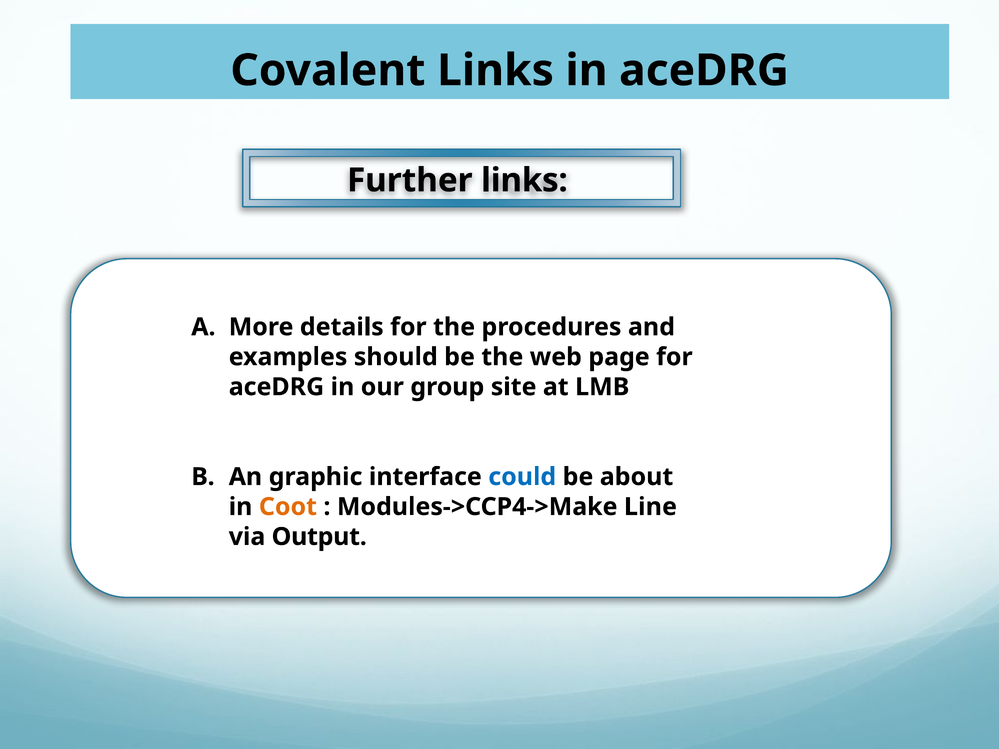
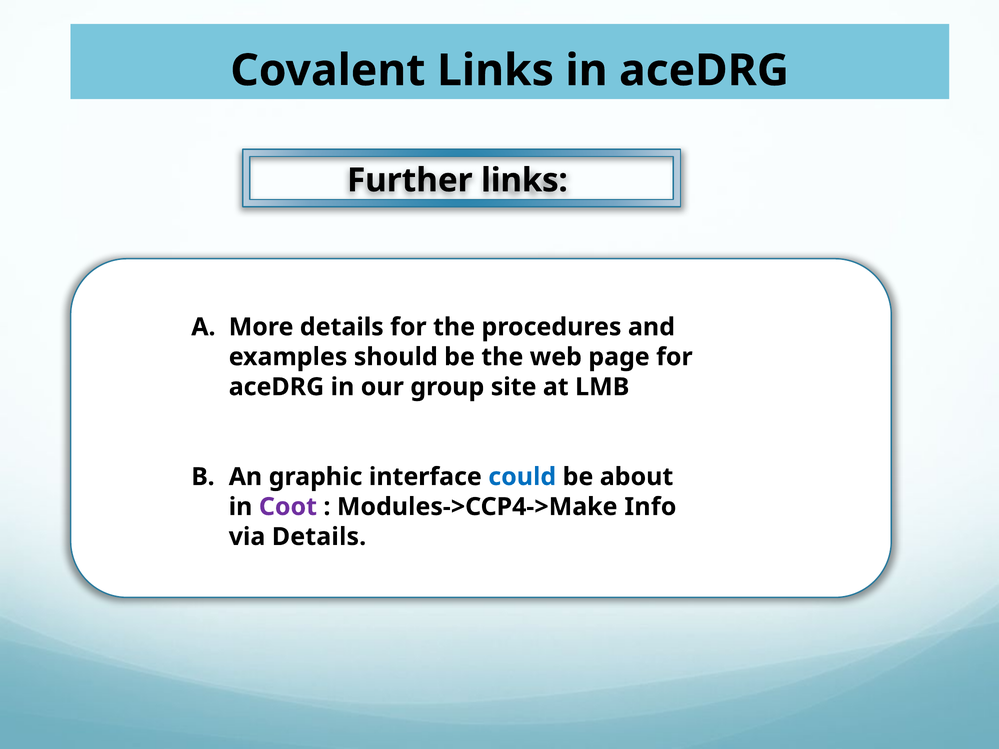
Coot colour: orange -> purple (288, 507)
Line: Line -> Info (650, 507)
via Output: Output -> Details (319, 537)
